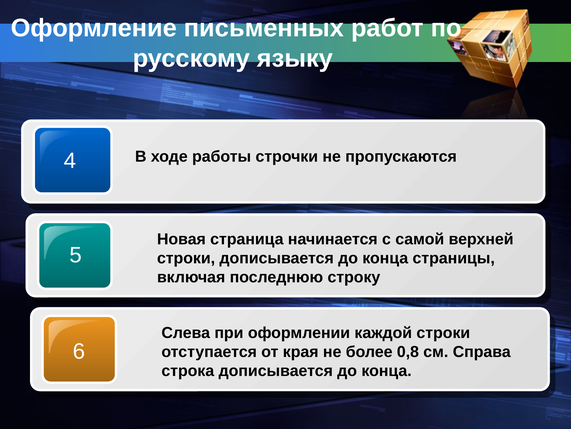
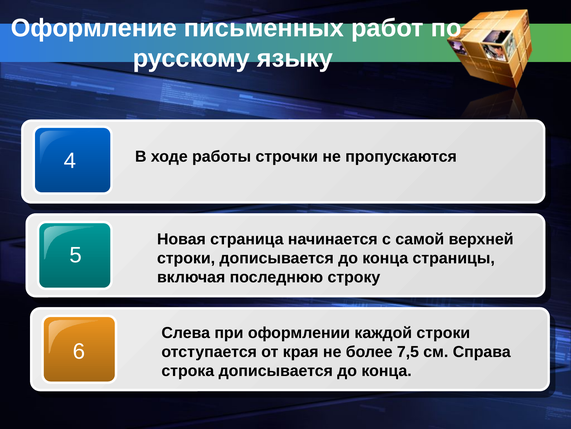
0,8: 0,8 -> 7,5 (408, 351)
